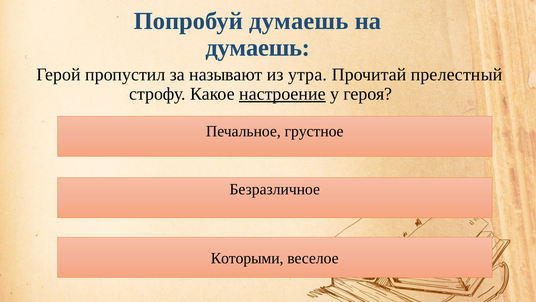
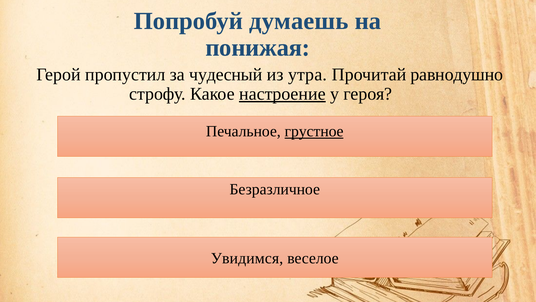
думаешь: думаешь -> понижая (258, 48)
называют: называют -> чудесный (226, 75)
прелестный: прелестный -> равнодушно (457, 75)
грустное underline: none -> present (314, 131)
Которыми: Которыми -> Увидимся (247, 258)
